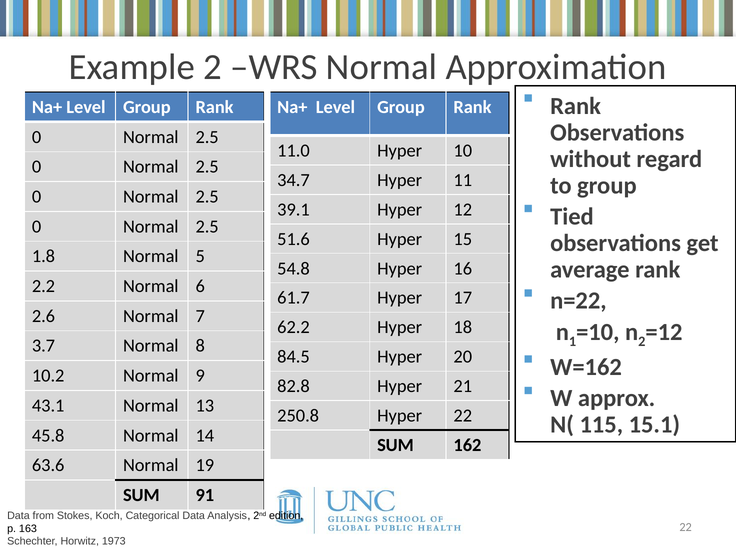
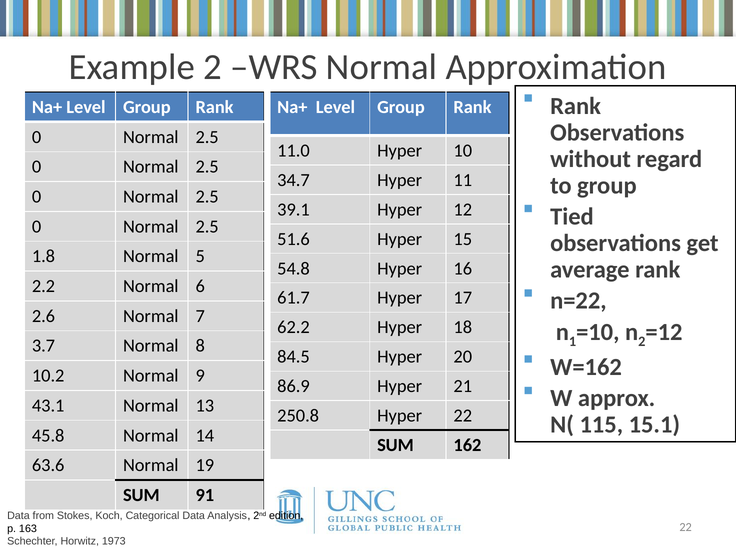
82.8: 82.8 -> 86.9 (293, 386)
